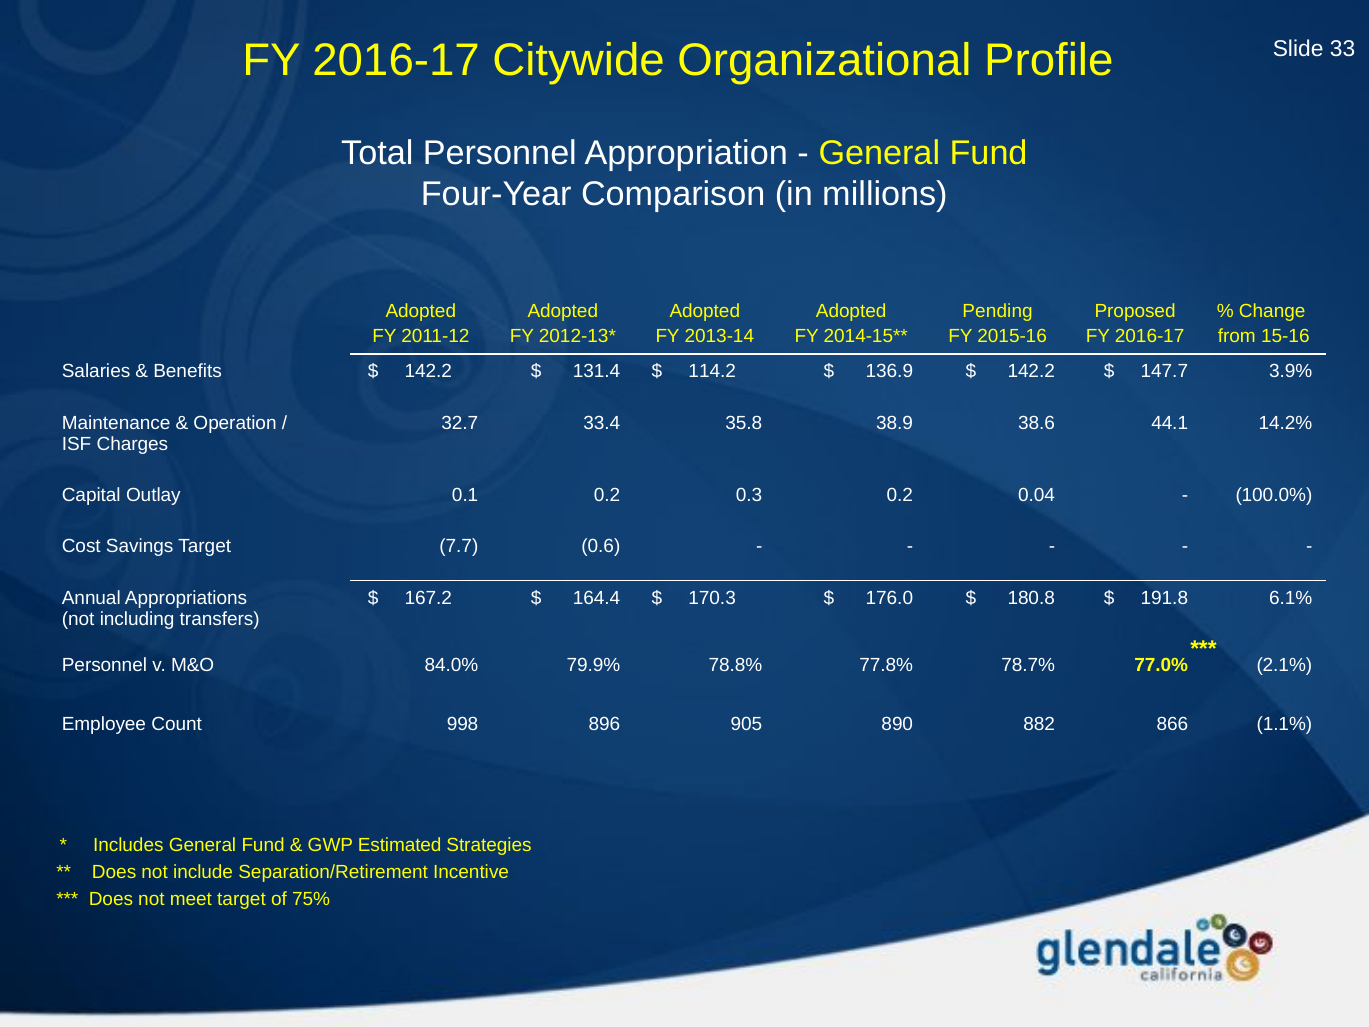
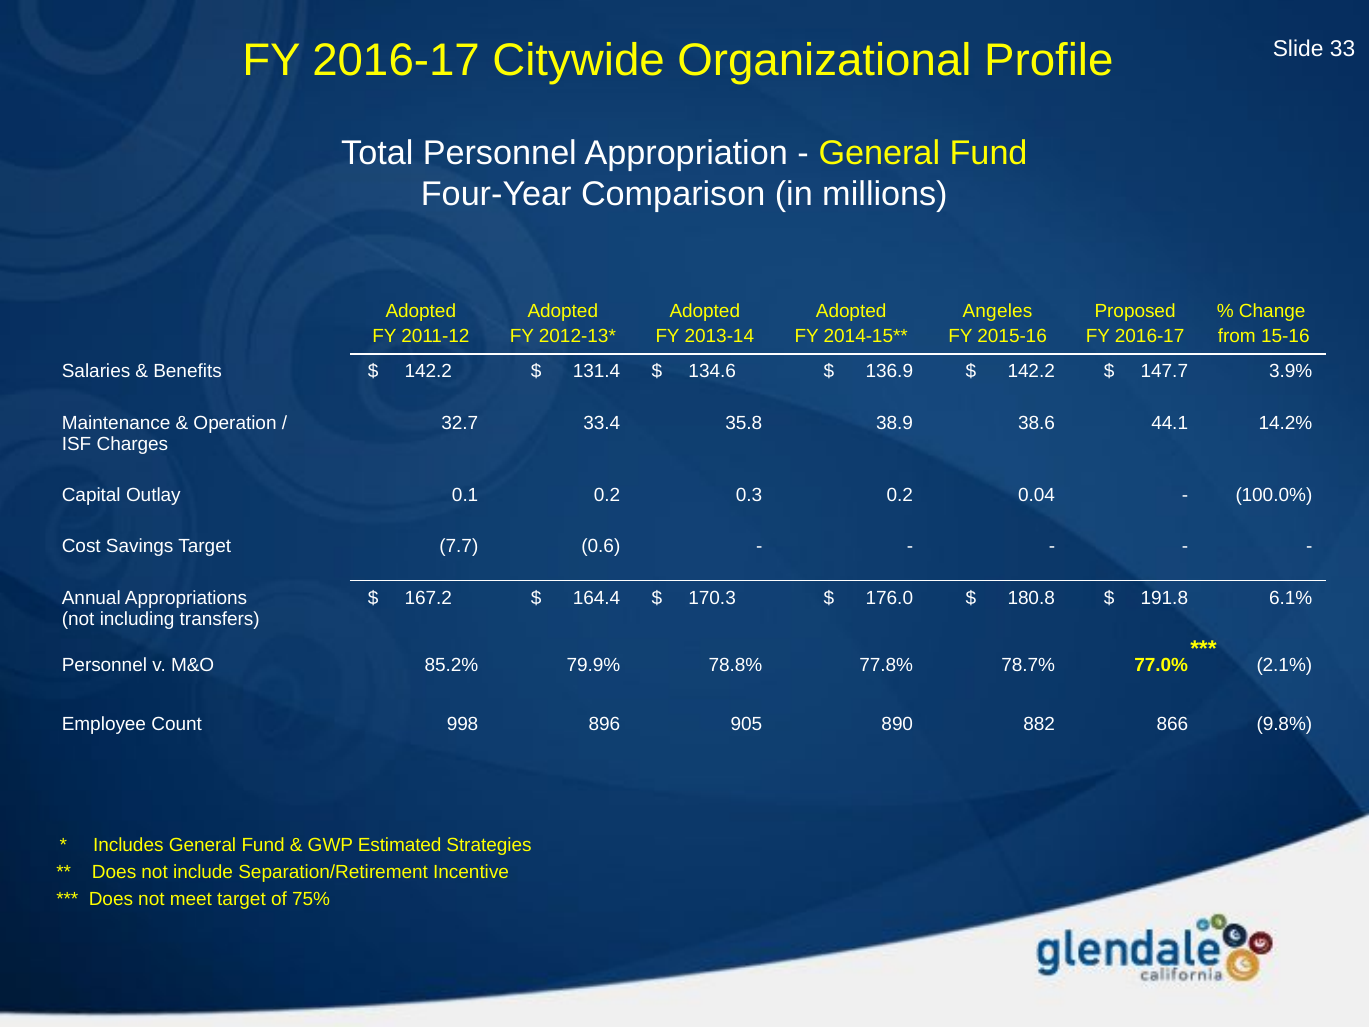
Pending: Pending -> Angeles (998, 311)
114.2: 114.2 -> 134.6 (712, 371)
84.0%: 84.0% -> 85.2% (451, 665)
1.1%: 1.1% -> 9.8% (1284, 724)
